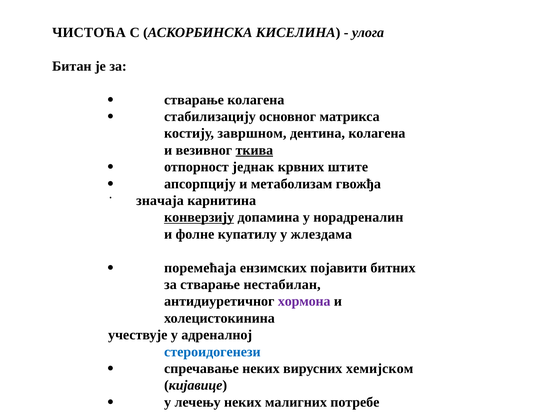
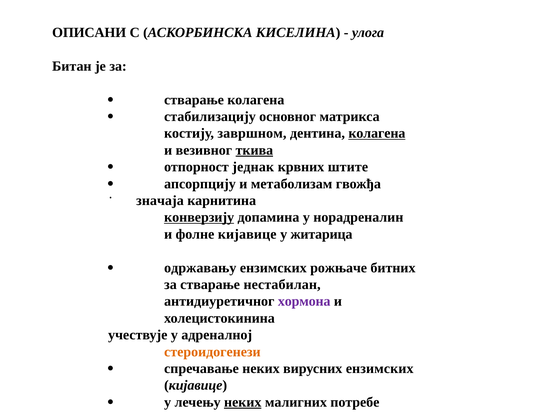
ЧИСТОЋА: ЧИСТОЋА -> ОПИСАНИ (89, 33)
колагена underline: none -> present (377, 133)
фолне купатилу: купатилу -> кијавице (247, 234)
жлездама: жлездама -> житарица (321, 234)
поремећаја: поремећаја -> одржавању (200, 268)
појавити: појавити -> рожњаче (339, 268)
стероидогенези colour: blue -> orange (212, 352)
вирусних хемијском: хемијском -> ензимских (380, 369)
неких underline: none -> present (243, 402)
